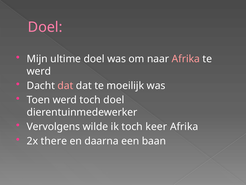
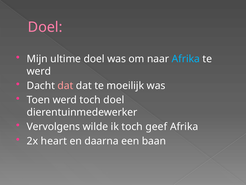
Afrika colour: pink -> light blue (186, 59)
keer: keer -> geef (156, 126)
there: there -> heart (54, 141)
